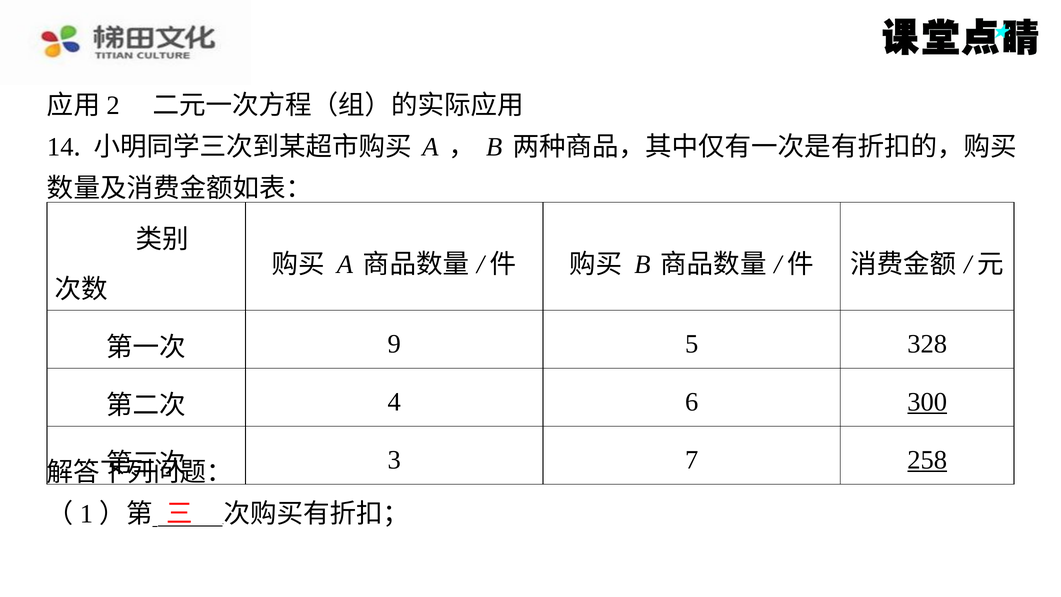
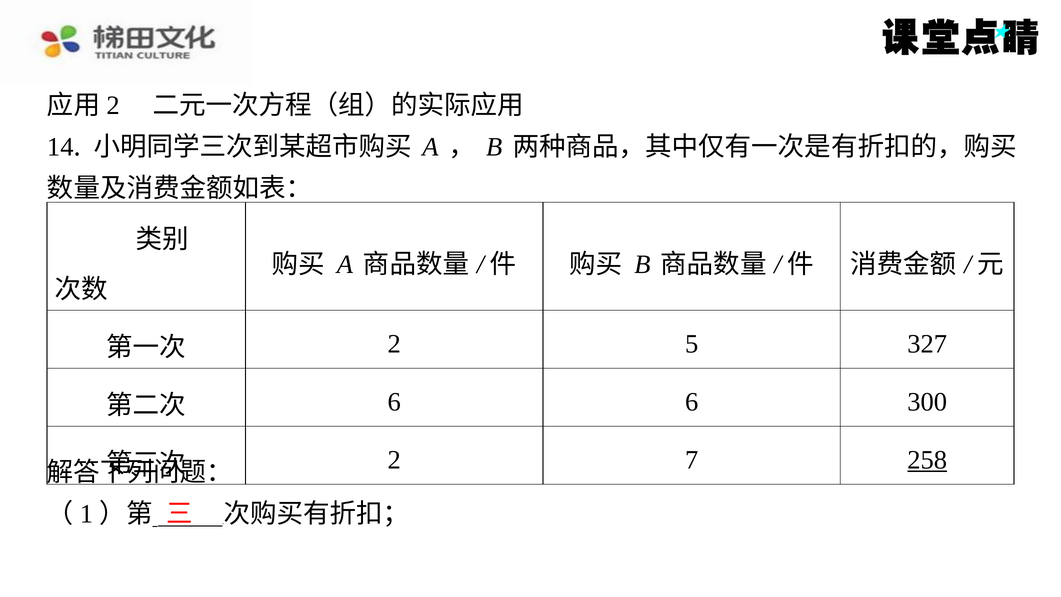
9: 9 -> 2 (394, 344)
328: 328 -> 327 (927, 344)
4: 4 -> 6 (394, 402)
300 underline: present -> none (927, 402)
3: 3 -> 2 (394, 460)
